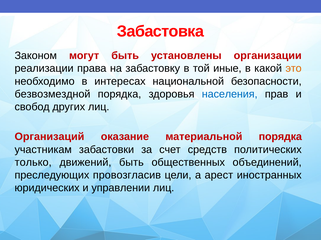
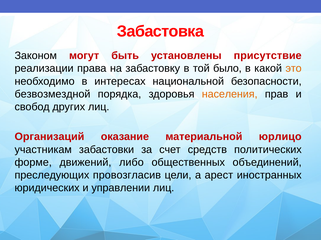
организации: организации -> присутствие (268, 56)
иные: иные -> было (227, 69)
населения colour: blue -> orange (230, 94)
материальной порядка: порядка -> юрлицо (280, 137)
только: только -> форме (33, 163)
движений быть: быть -> либо (131, 163)
